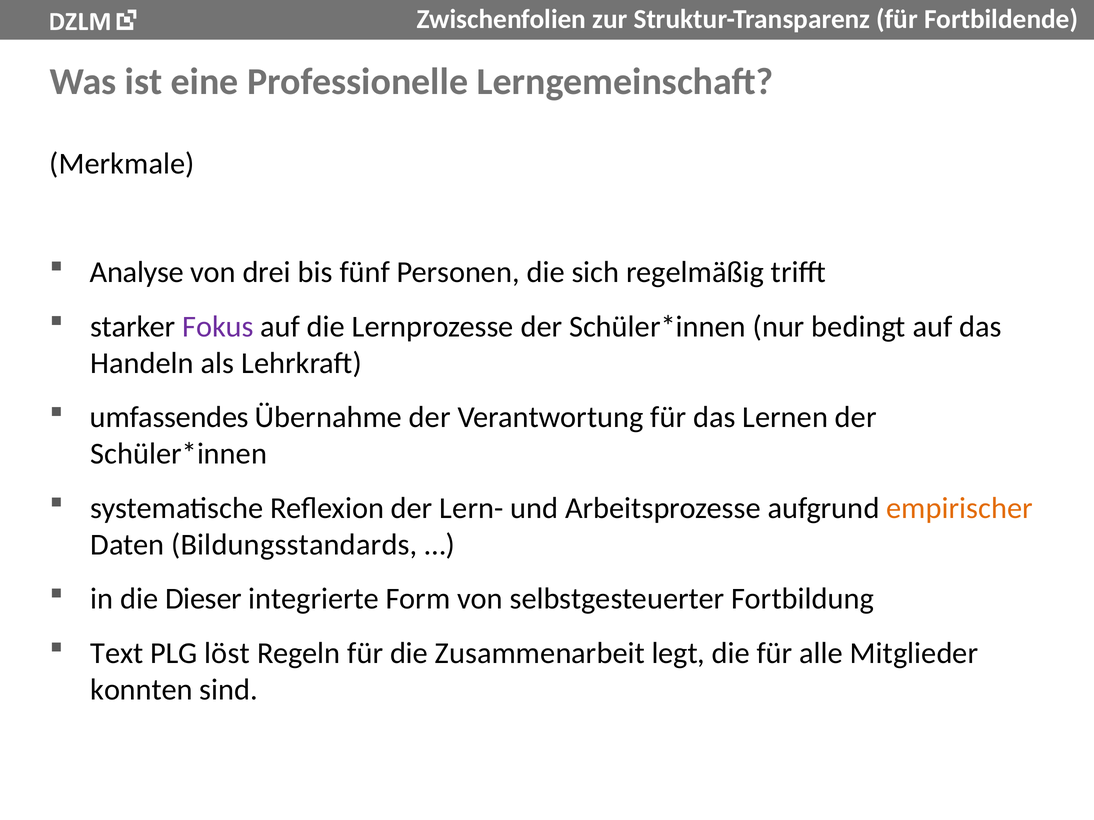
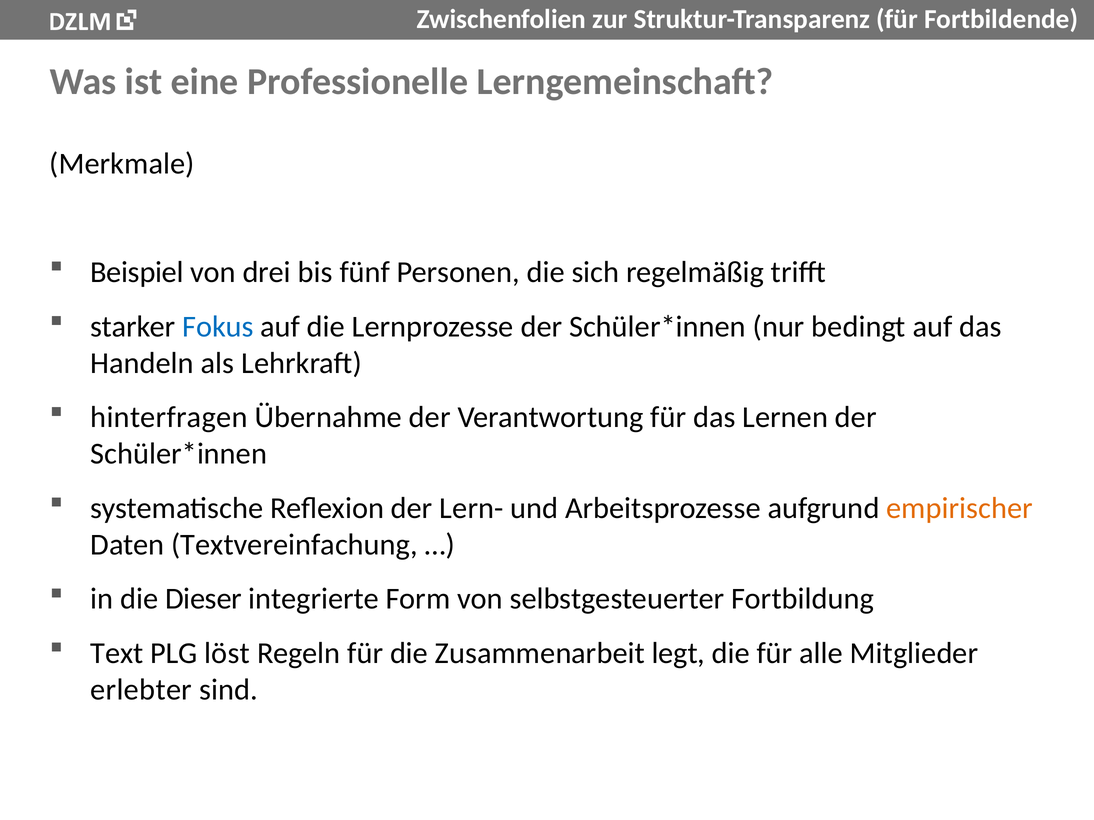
Analyse: Analyse -> Beispiel (137, 272)
Fokus colour: purple -> blue (218, 327)
umfassendes: umfassendes -> hinterfragen (169, 418)
Bildungsstandards: Bildungsstandards -> Textvereinfachung (294, 545)
konnten: konnten -> erlebter (141, 690)
